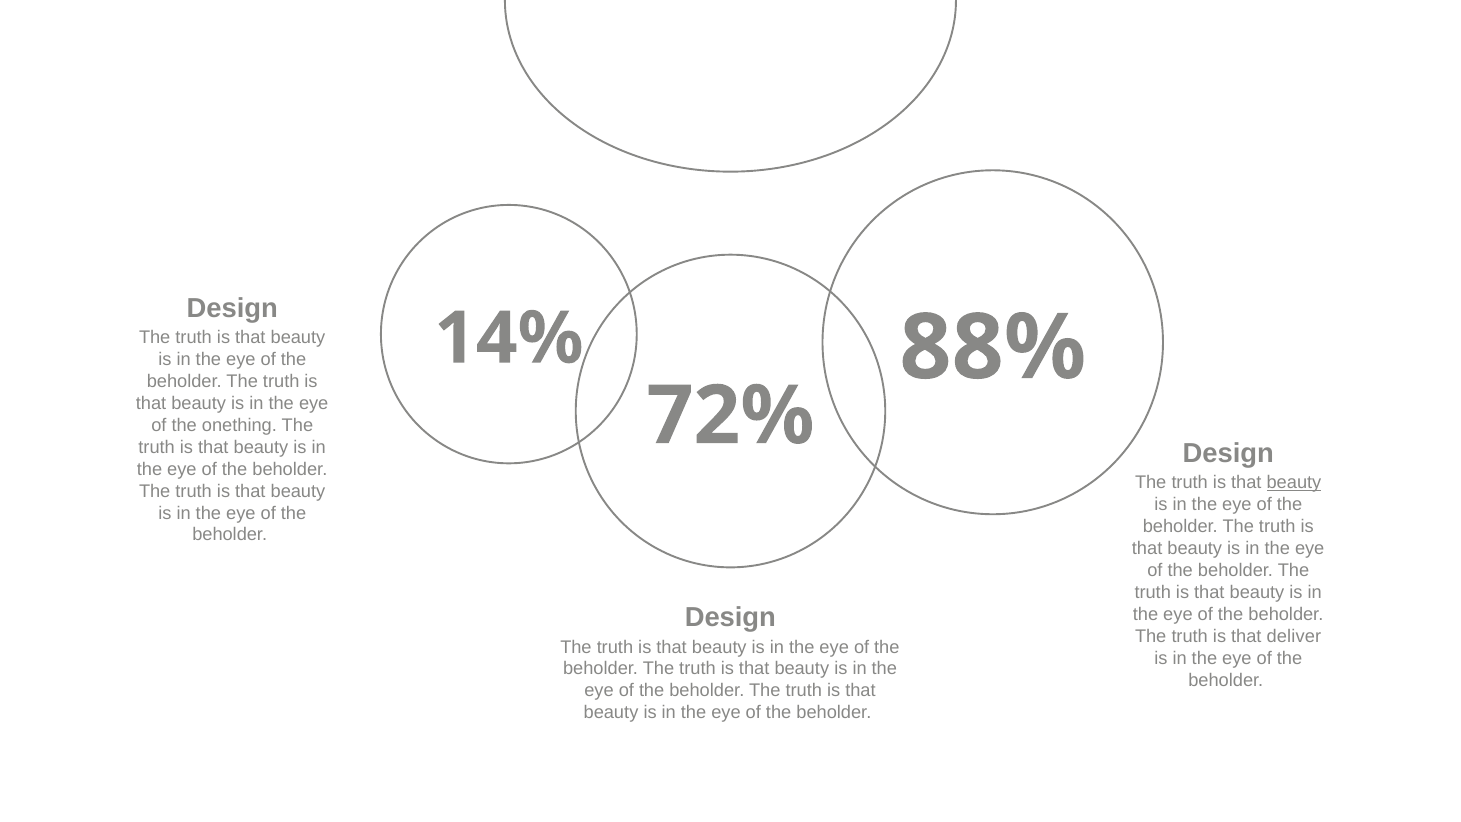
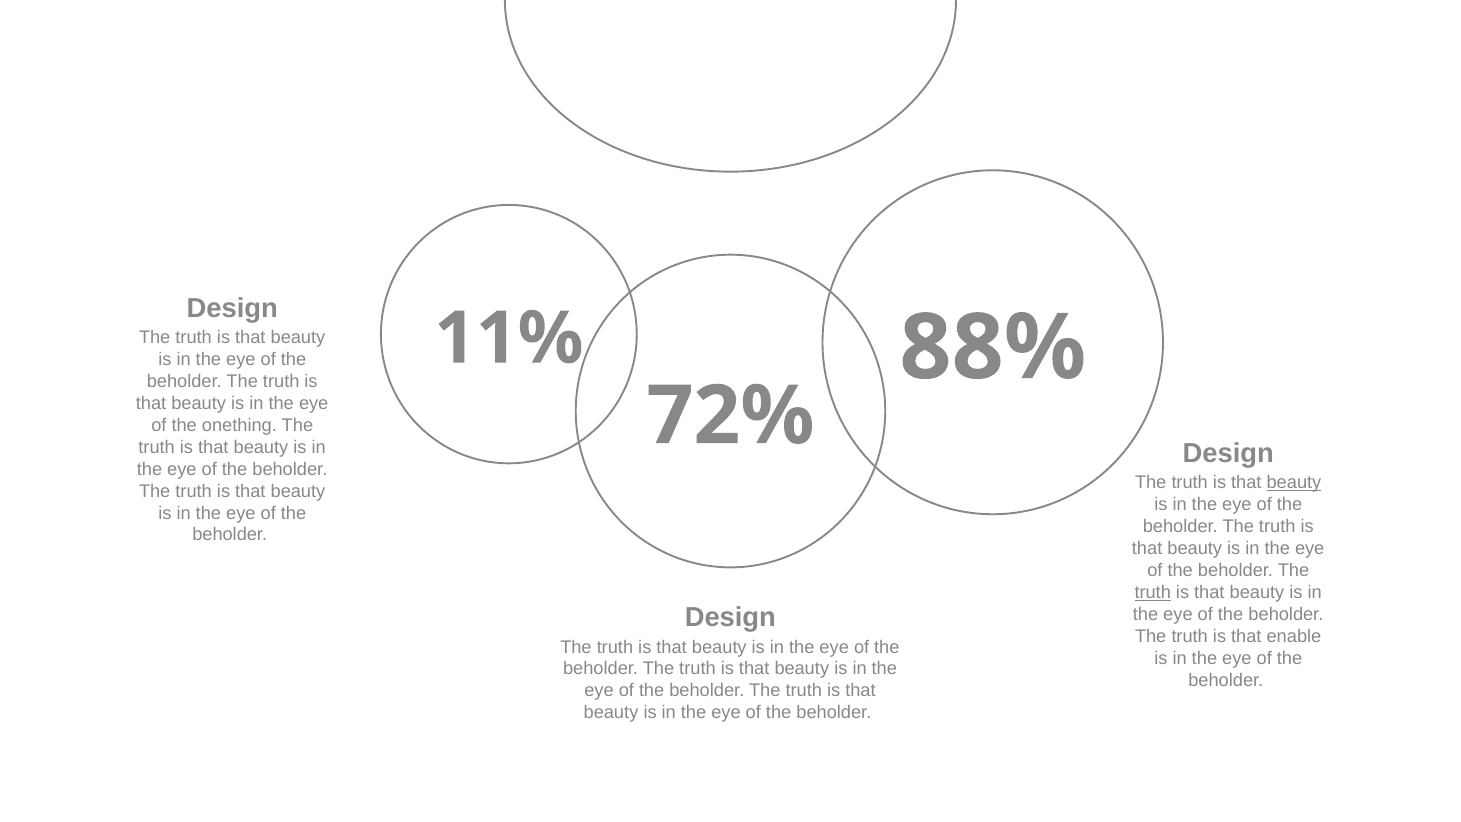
14%: 14% -> 11% (509, 339)
truth underline: none -> present (1153, 592)
deliver: deliver -> enable (1294, 636)
